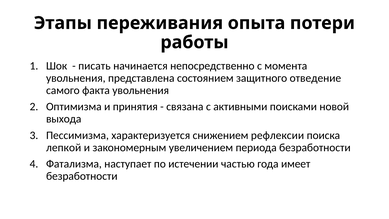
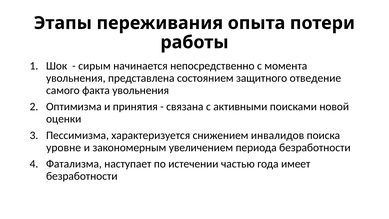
писать: писать -> сирым (94, 66)
выхода: выхода -> оценки (64, 119)
рефлексии: рефлексии -> инвалидов (278, 135)
лепкой: лепкой -> уровне (64, 147)
